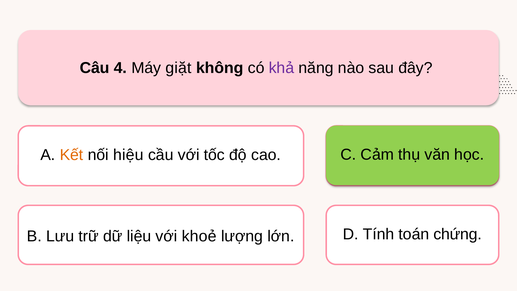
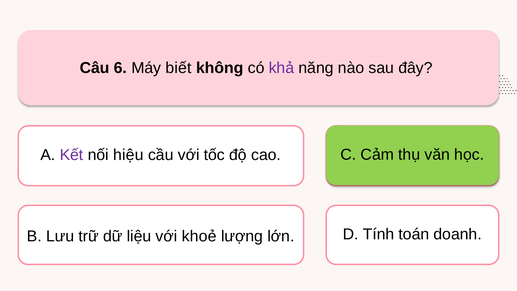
4: 4 -> 6 (120, 68)
giặt: giặt -> biết (179, 68)
Kết colour: orange -> purple (72, 155)
chứng: chứng -> doanh (458, 234)
